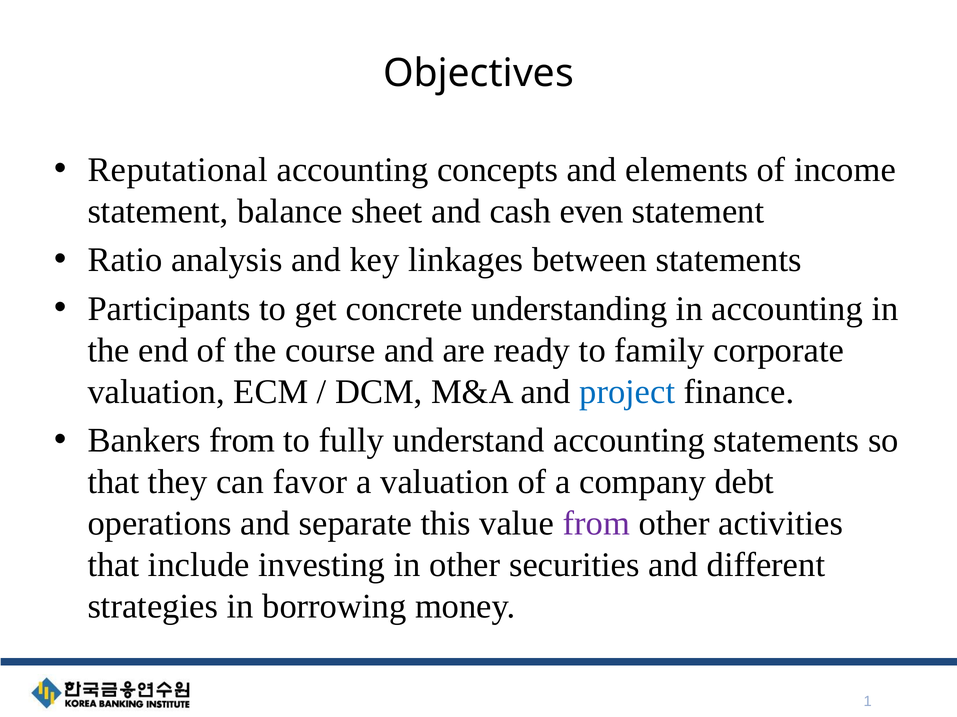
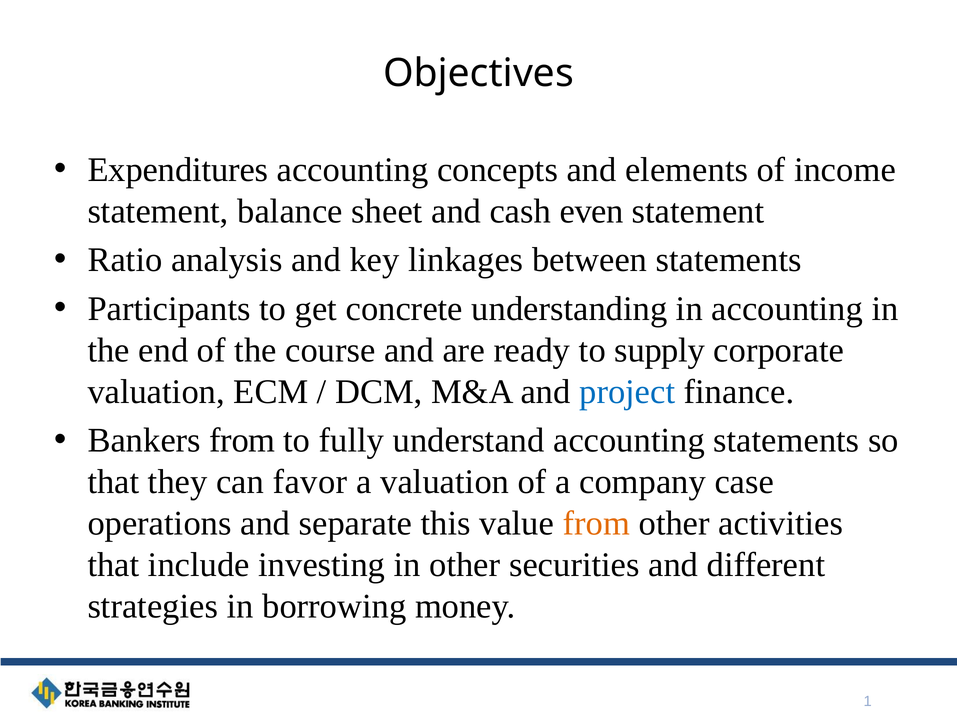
Reputational: Reputational -> Expenditures (178, 170)
family: family -> supply (660, 351)
debt: debt -> case (744, 482)
from colour: purple -> orange (596, 524)
